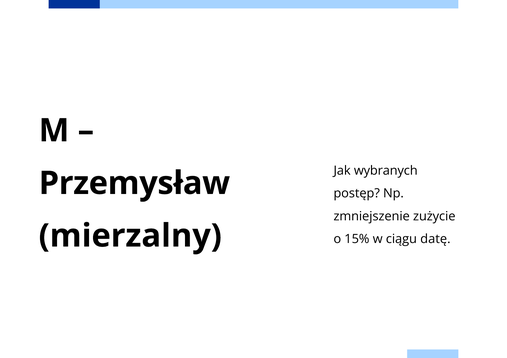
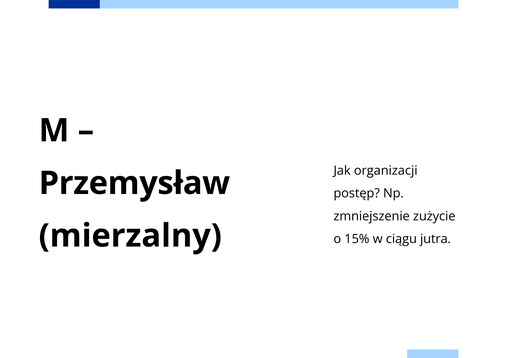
wybranych: wybranych -> organizacji (386, 171)
datę: datę -> jutra (436, 239)
